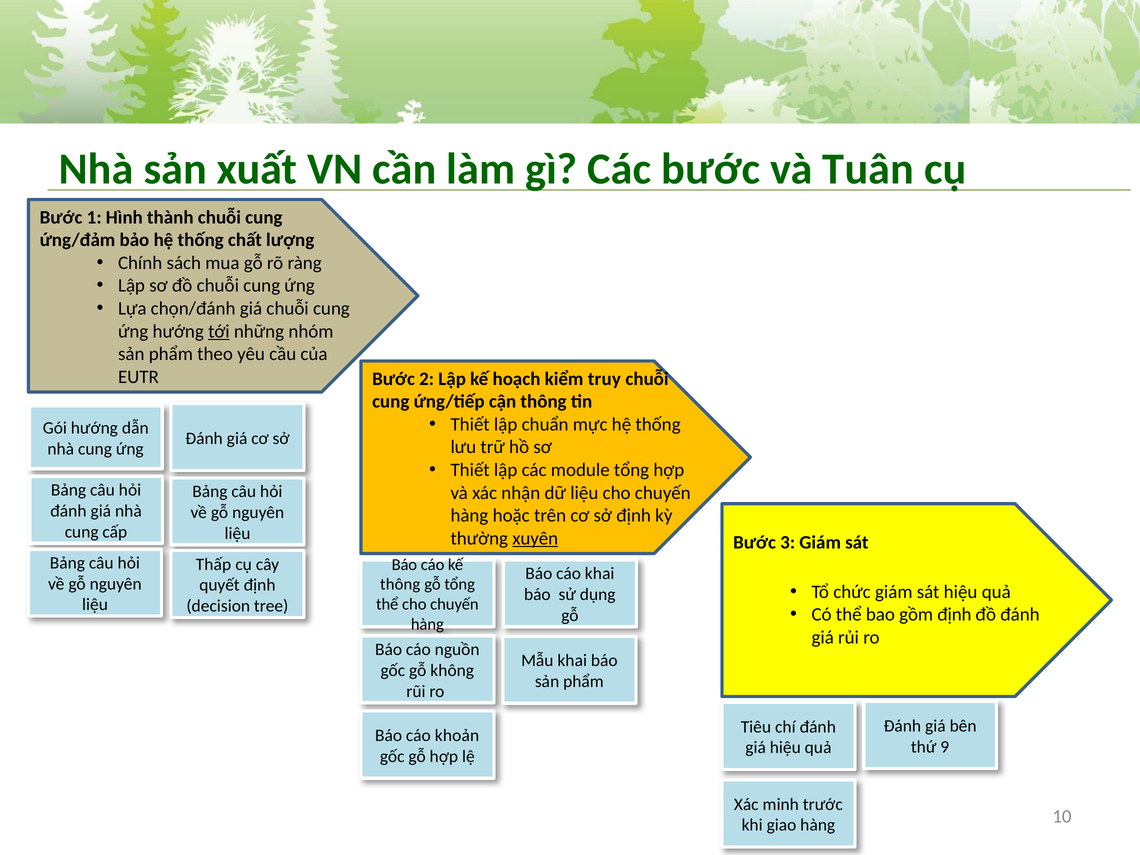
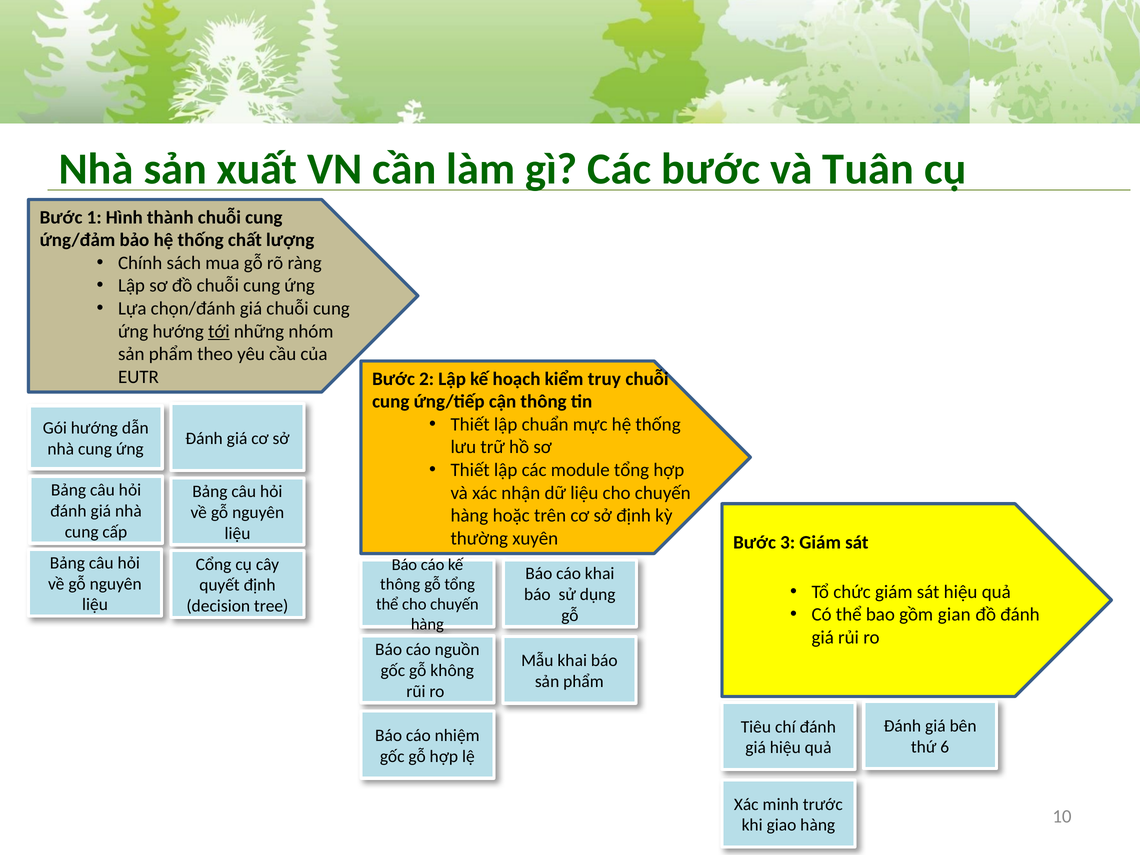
xuyên underline: present -> none (535, 538)
Thấp: Thấp -> Cổng (214, 564)
gồm định: định -> gian (954, 615)
khoản: khoản -> nhiệm (457, 735)
9: 9 -> 6 (945, 747)
